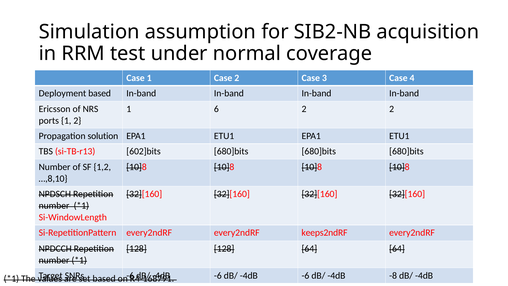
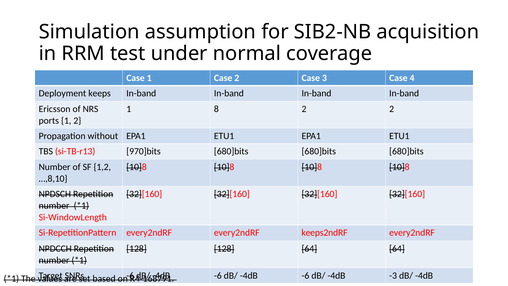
Deployment based: based -> keeps (100, 93)
6: 6 -> 8 (216, 109)
solution: solution -> without (103, 136)
602]bits: 602]bits -> 970]bits (144, 151)
-8: -8 -> -3 (393, 276)
